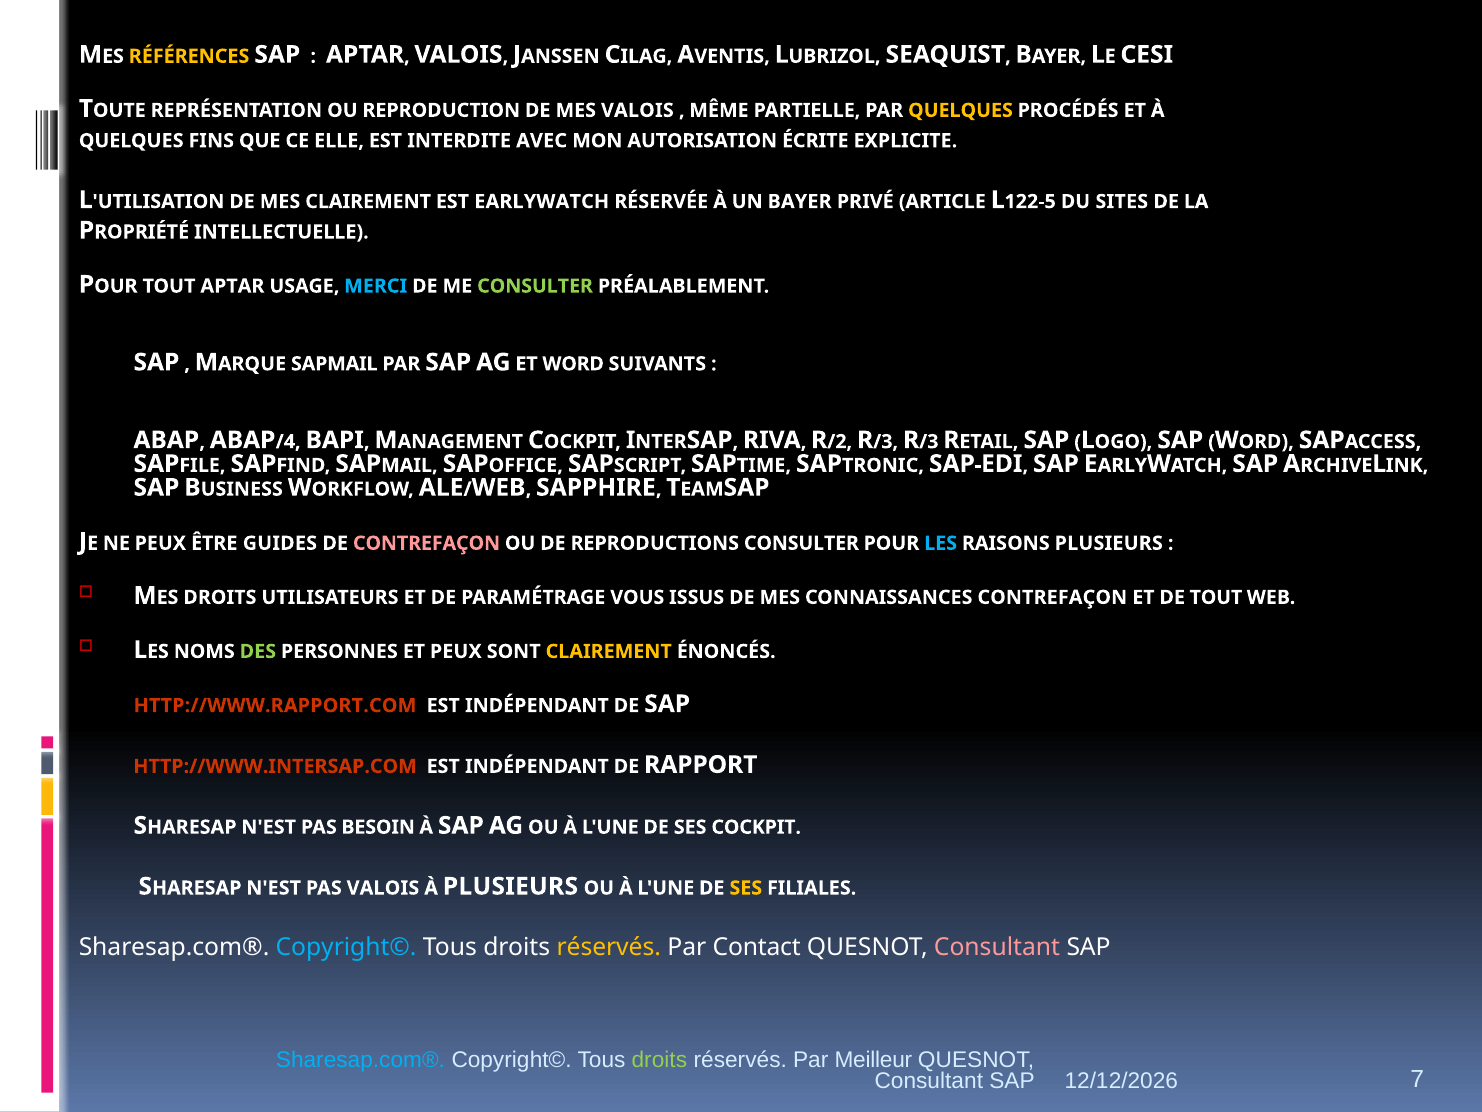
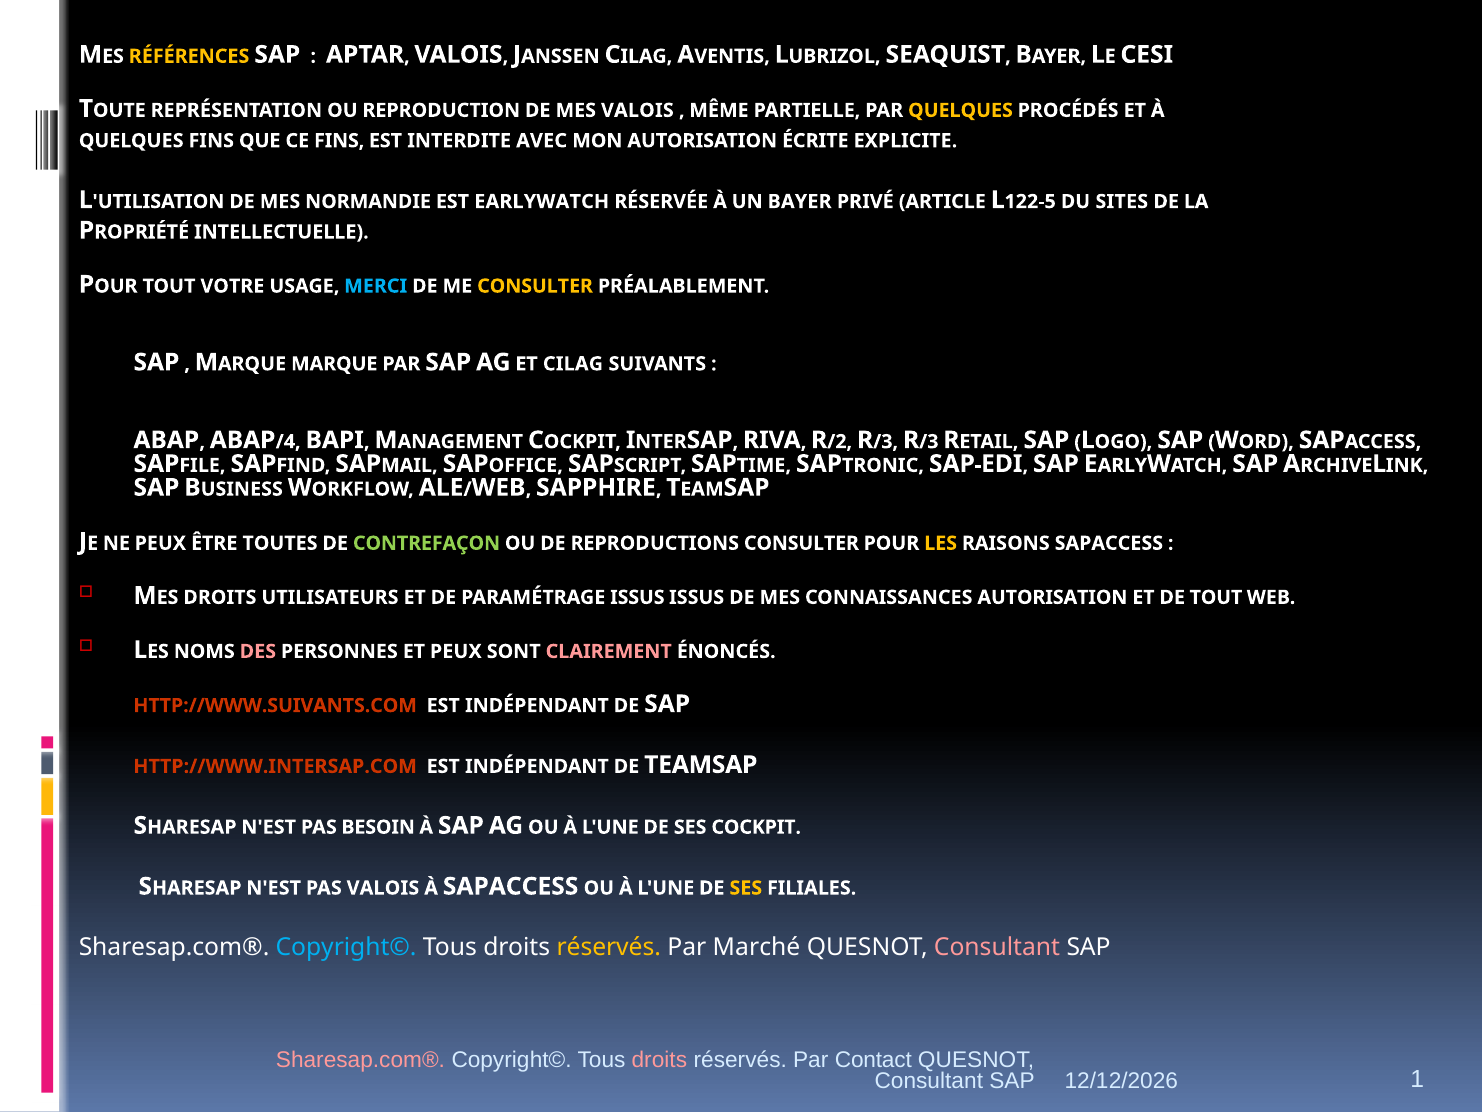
CE ELLE: ELLE -> FINS (339, 141)
MES CLAIREMENT: CLAIREMENT -> NORMANDIE (368, 202)
TOUT APTAR: APTAR -> VOTRE (232, 286)
CONSULTER colour: light green -> yellow (535, 286)
MARQUE SAPMAIL: SAPMAIL -> MARQUE (334, 364)
ET WORD: WORD -> CILAG (573, 364)
GUIDES: GUIDES -> TOUTES (280, 543)
CONTREFAÇON colour: pink -> light green (427, 543)
LES colour: light blue -> yellow (941, 543)
RAISONS PLUSIEURS: PLUSIEURS -> SAPACCESS (1109, 543)
PARAMÉTRAGE VOUS: VOUS -> ISSUS (637, 597)
CONNAISSANCES CONTREFAÇON: CONTREFAÇON -> AUTORISATION (1052, 597)
DES colour: light green -> pink (258, 651)
CLAIREMENT colour: yellow -> pink (609, 651)
HTTP://WWW.RAPPORT.COM: HTTP://WWW.RAPPORT.COM -> HTTP://WWW.SUIVANTS.COM (275, 705)
DE RAPPORT: RAPPORT -> TEAMSAP (701, 764)
À PLUSIEURS: PLUSIEURS -> SAPACCESS (511, 886)
Contact: Contact -> Marché (757, 947)
Sharesap.com® colour: light blue -> pink (360, 1059)
droits colour: light green -> pink (659, 1059)
Meilleur: Meilleur -> Contact (873, 1059)
7: 7 -> 1 (1417, 1079)
